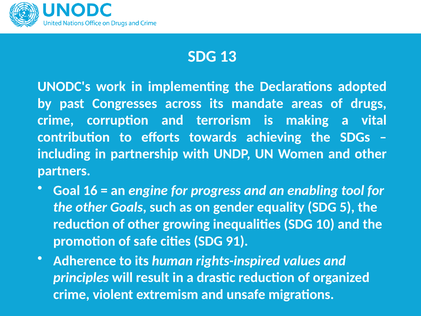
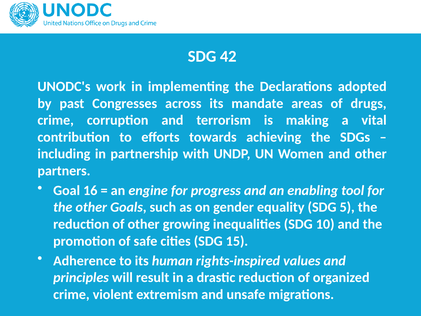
13: 13 -> 42 (228, 56)
91: 91 -> 15 (237, 241)
